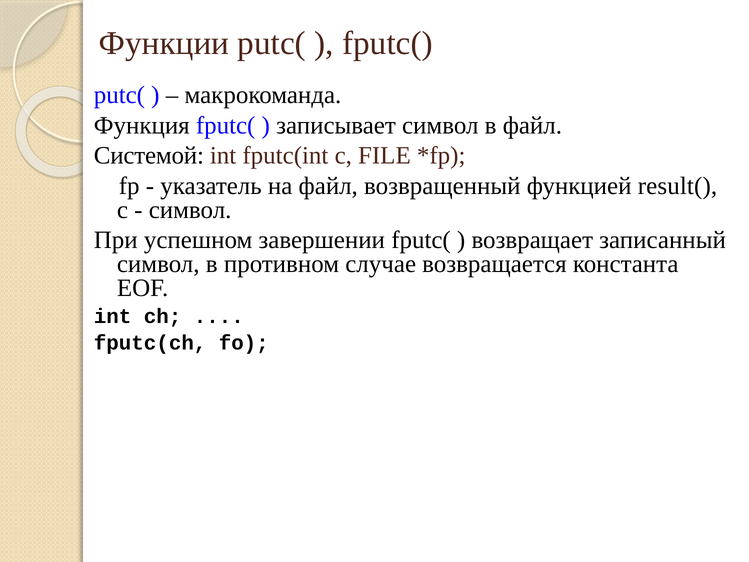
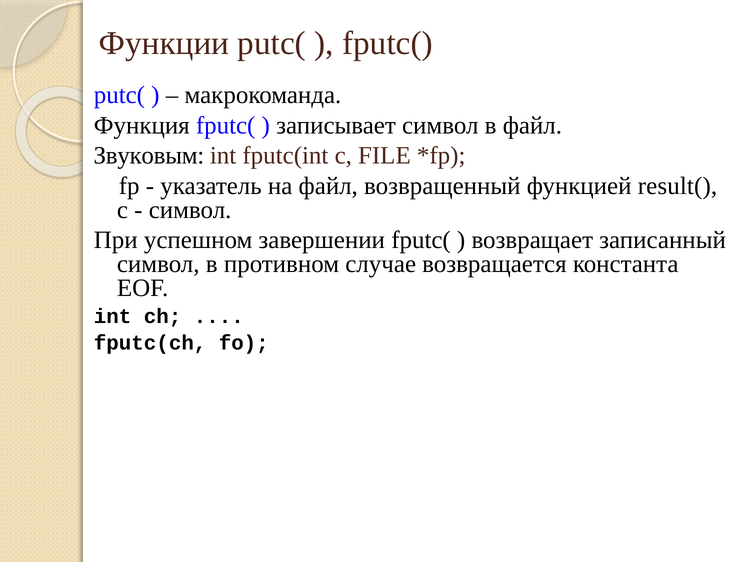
Системой: Системой -> Звуковым (149, 155)
